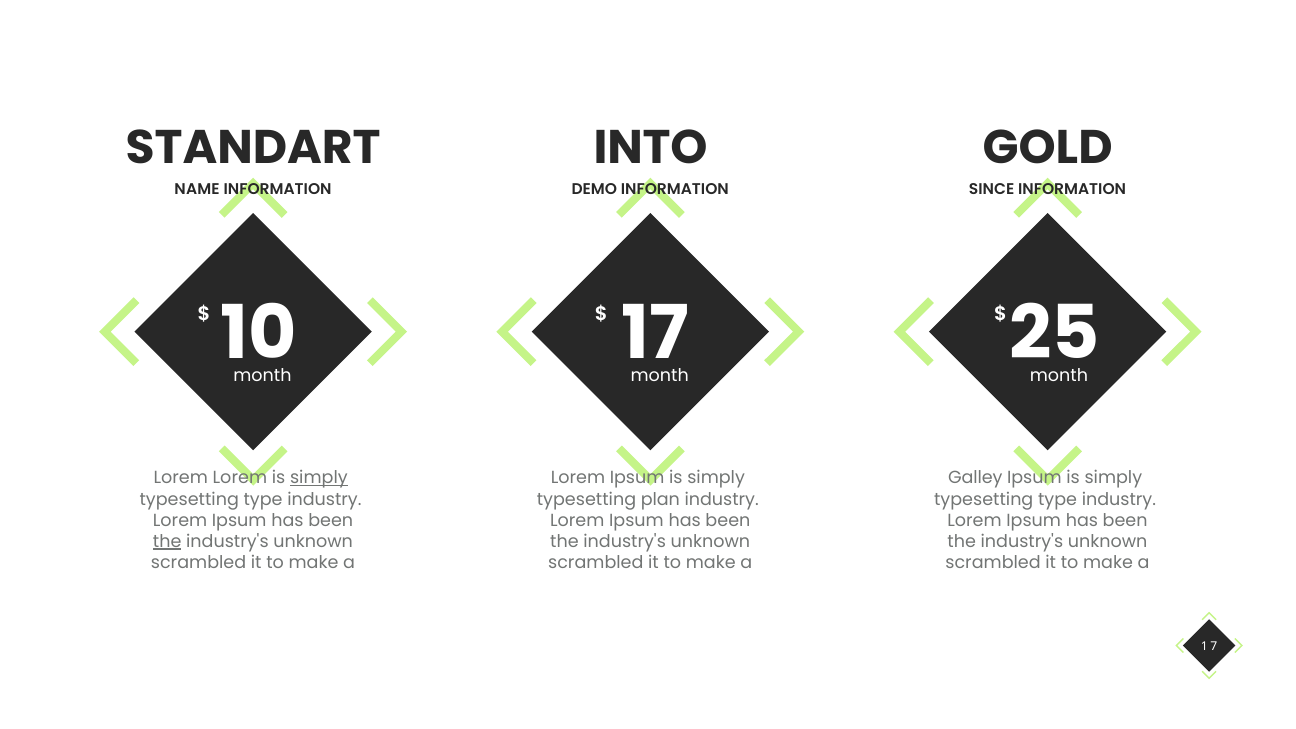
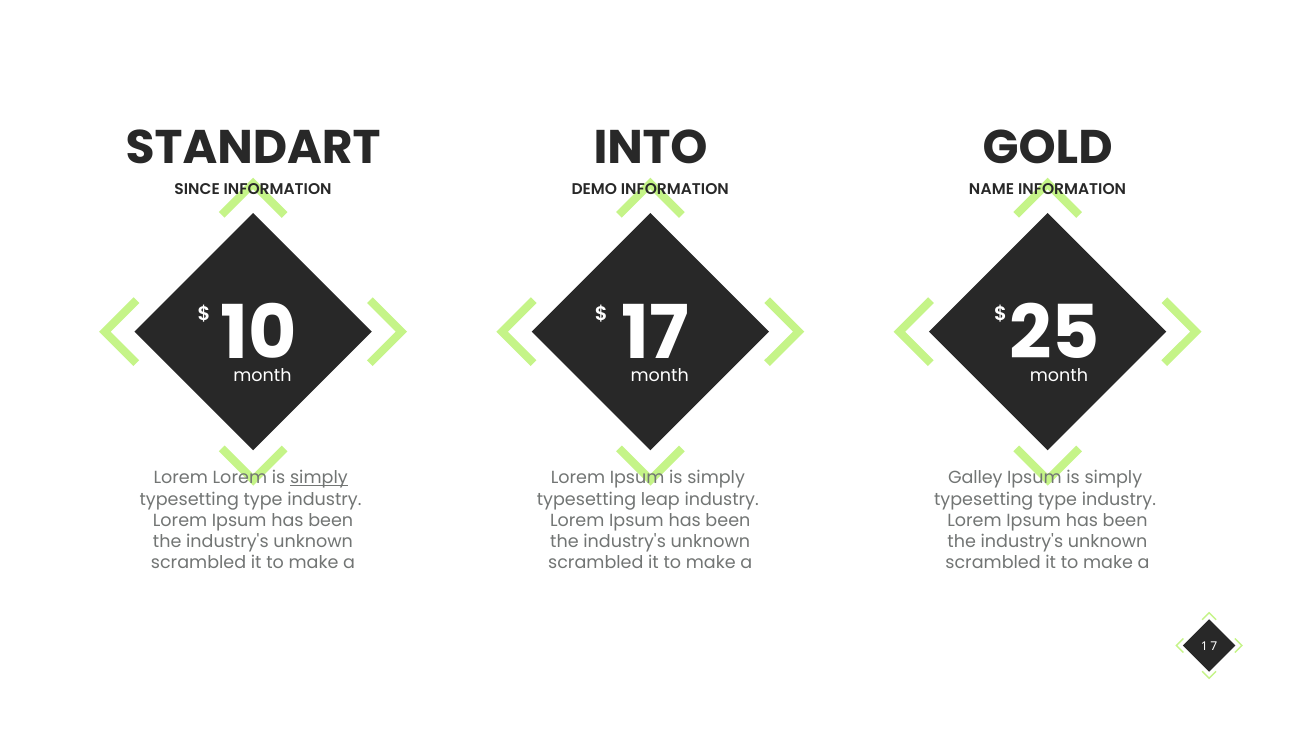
NAME: NAME -> SINCE (197, 189)
SINCE: SINCE -> NAME (992, 189)
plan: plan -> leap (660, 499)
the underline: present -> none (167, 541)
